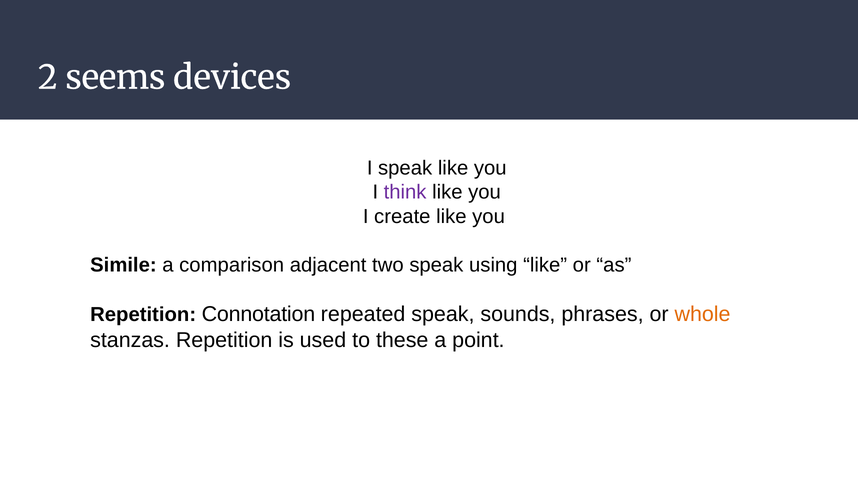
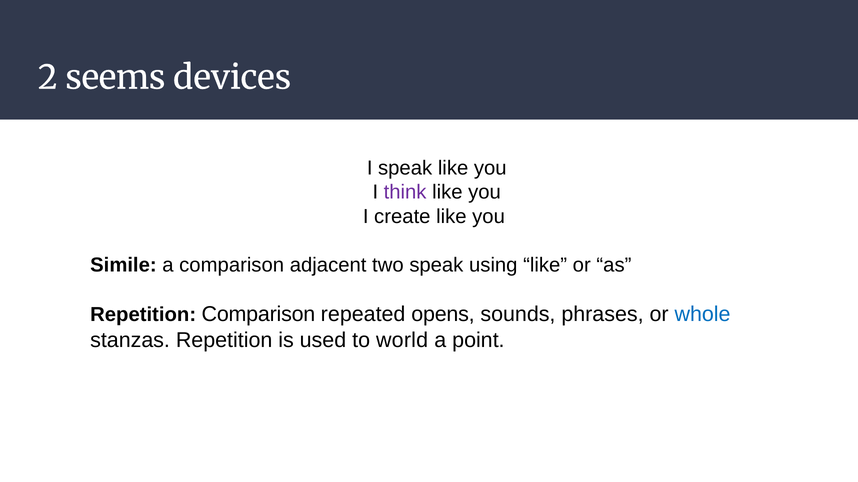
Repetition Connotation: Connotation -> Comparison (258, 315)
repeated speak: speak -> opens (443, 315)
whole colour: orange -> blue (703, 315)
these: these -> world (402, 341)
